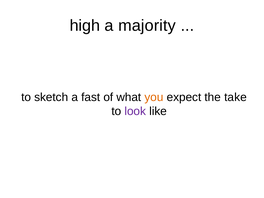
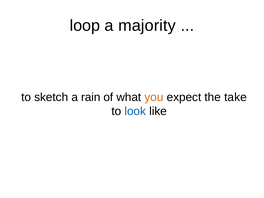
high: high -> loop (85, 26)
fast: fast -> rain (91, 97)
look colour: purple -> blue (135, 111)
